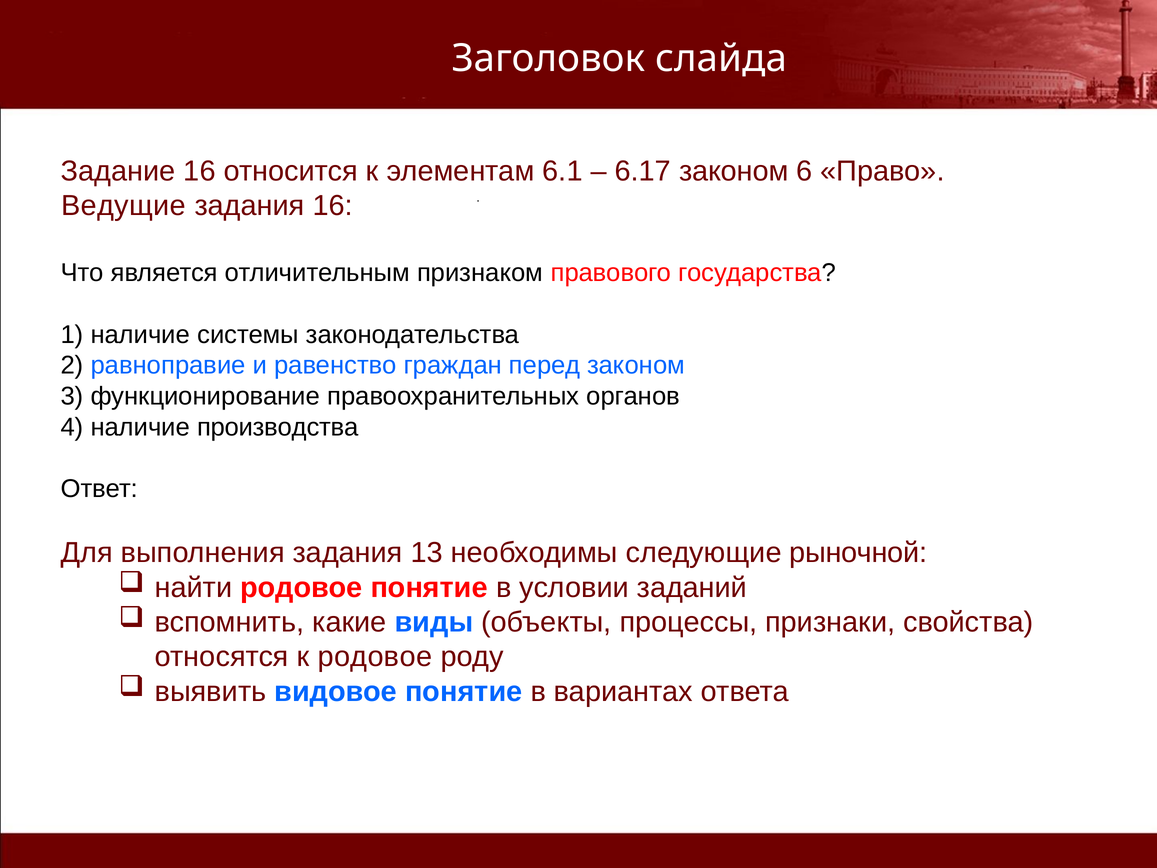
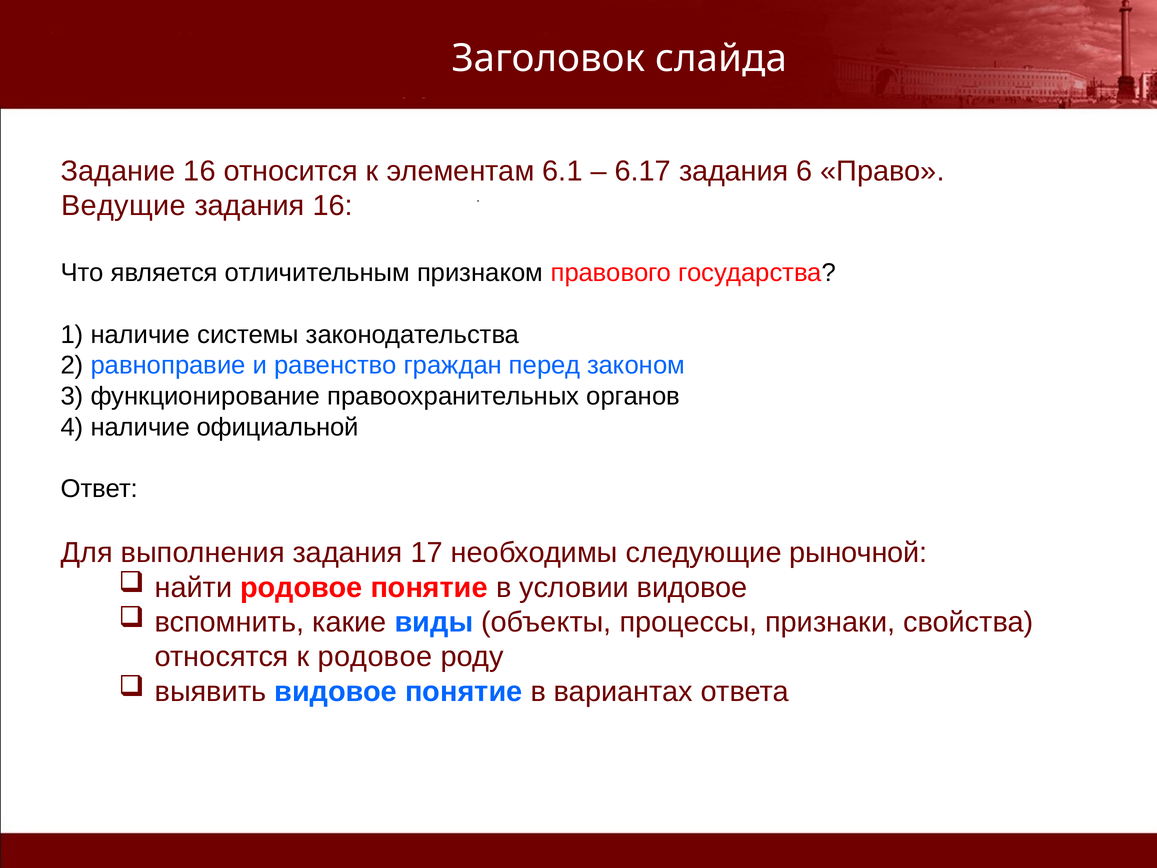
6.17 законом: законом -> задания (734, 171)
производства: производства -> официальной (278, 427)
13: 13 -> 17 (427, 553)
условии заданий: заданий -> видовое (692, 587)
